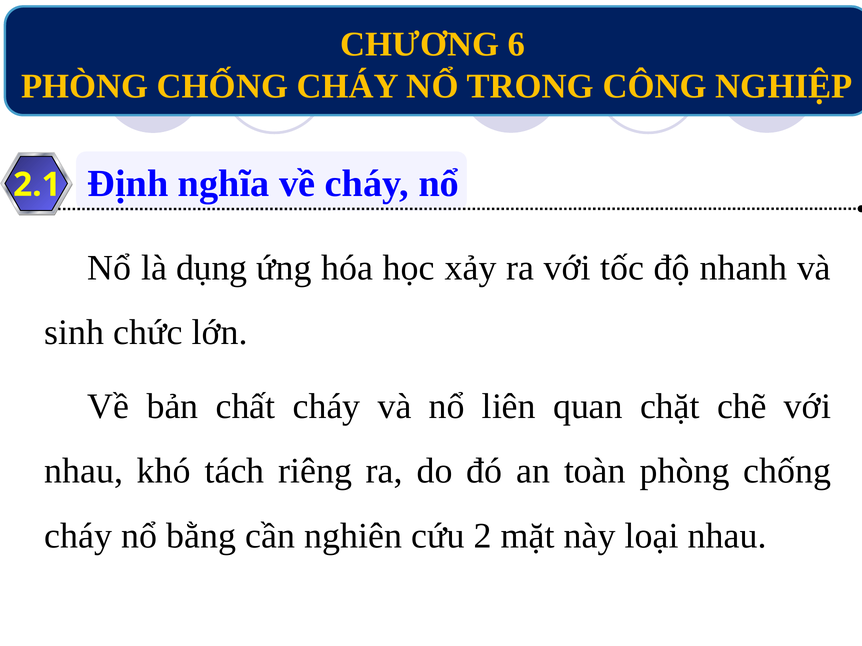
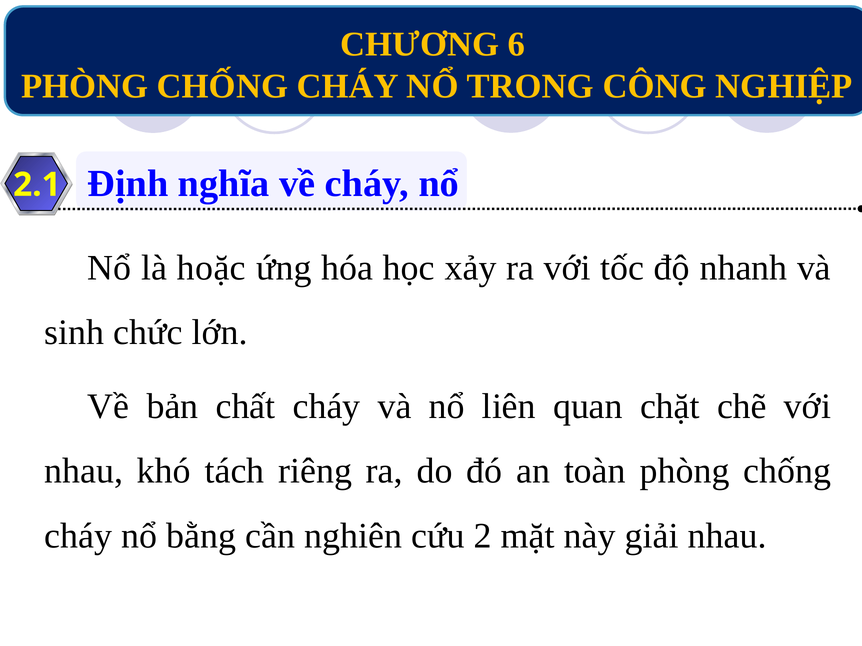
dụng: dụng -> hoặc (211, 268)
loại: loại -> giải (652, 536)
